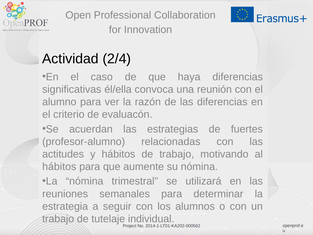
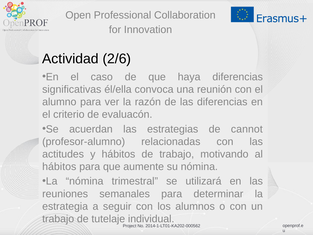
2/4: 2/4 -> 2/6 (117, 59)
fuertes: fuertes -> cannot (247, 129)
